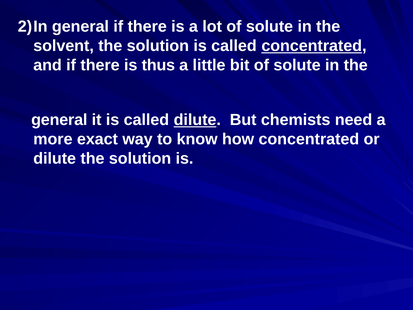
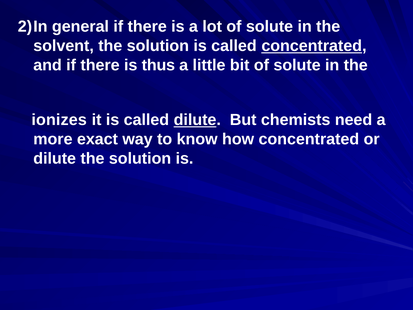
general: general -> ionizes (59, 120)
